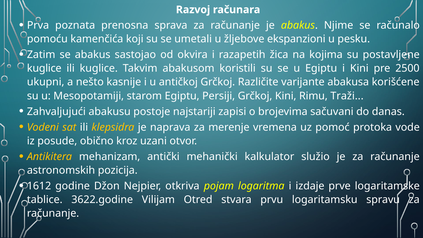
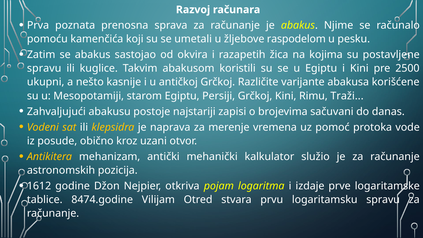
ekspanzioni: ekspanzioni -> raspodelom (296, 39)
kuglice: kuglice -> spravu (44, 68)
3622.godine: 3622.godine -> 8474.godine (102, 200)
